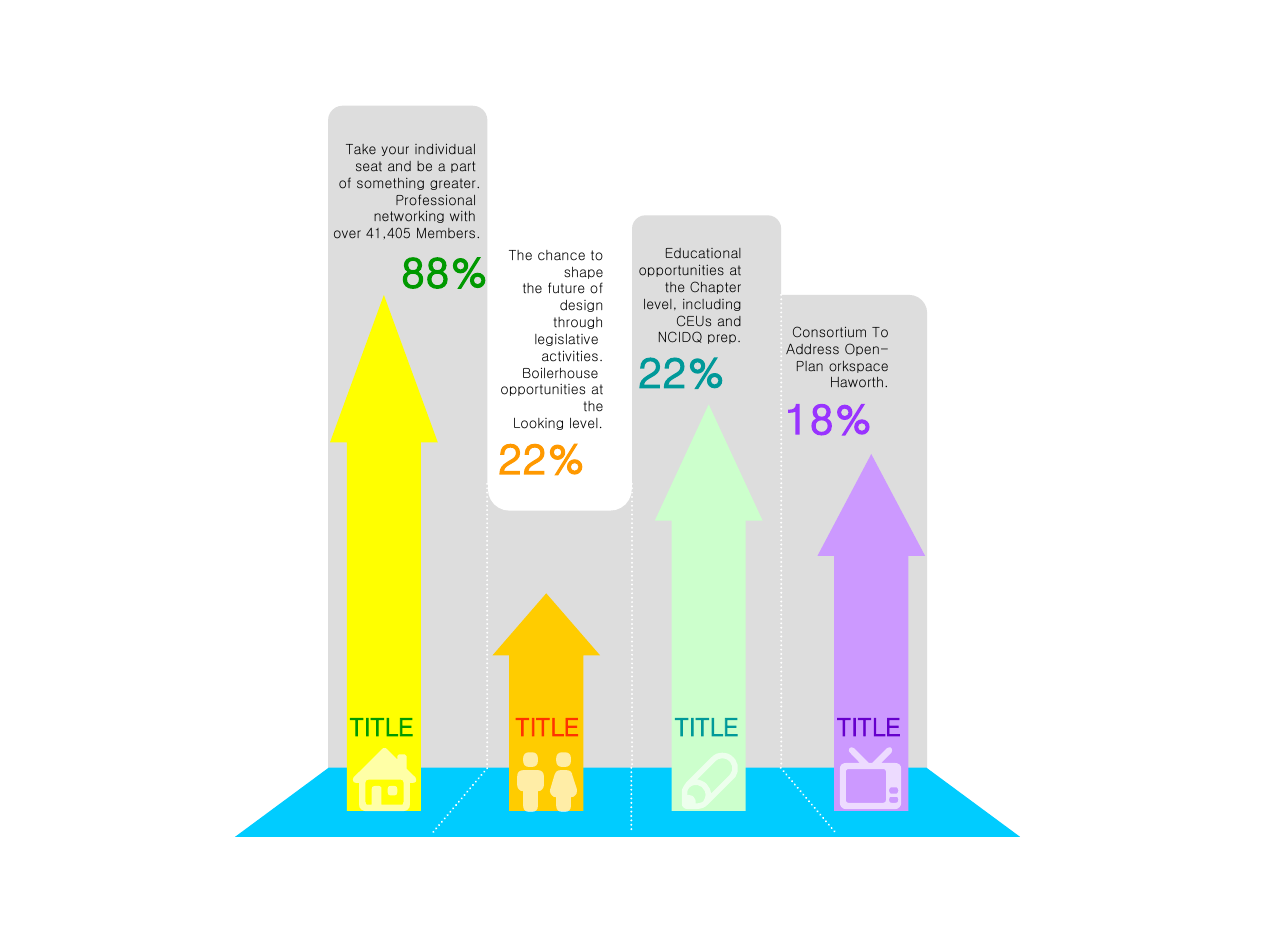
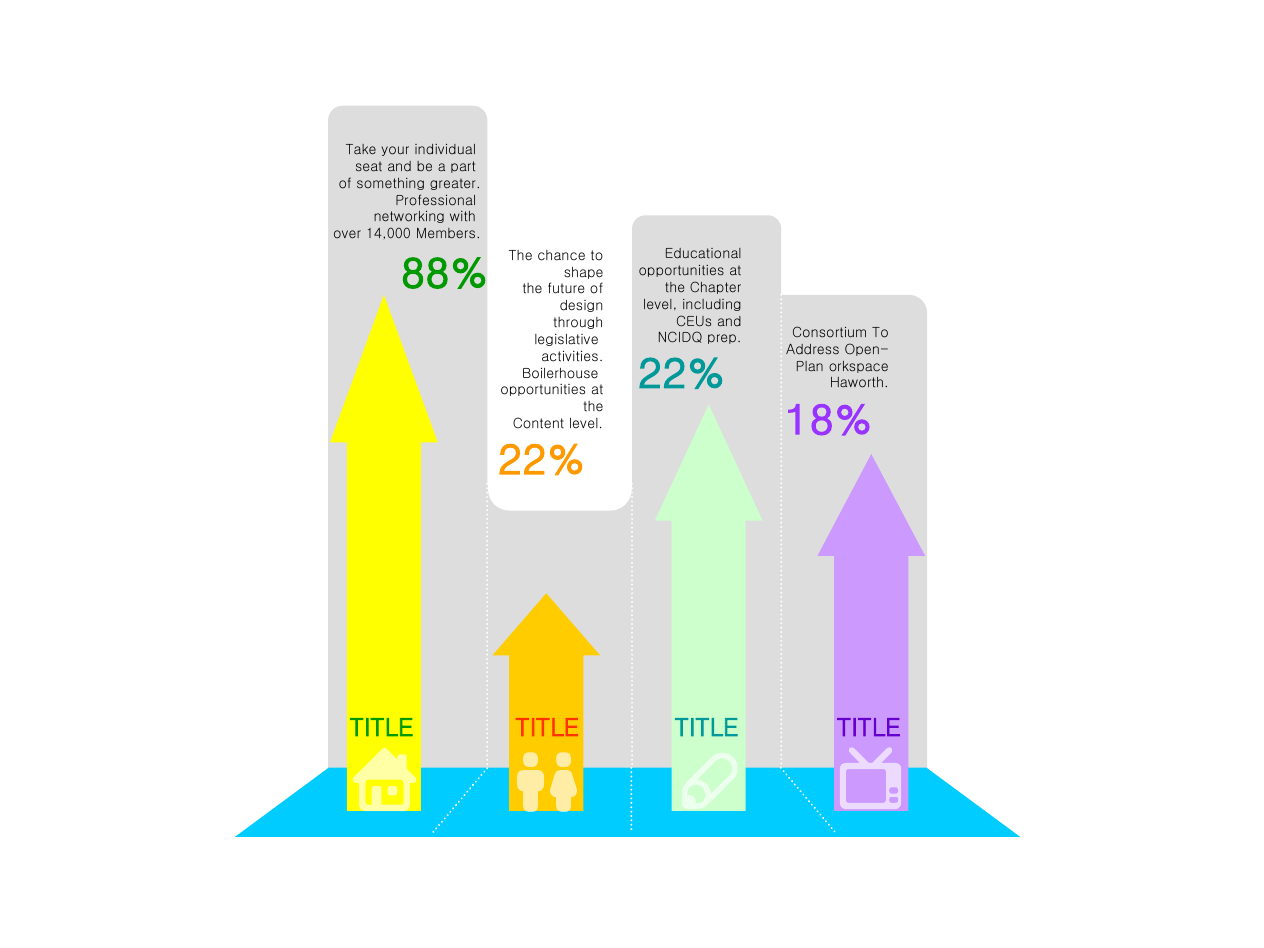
41,405: 41,405 -> 14,000 (388, 234)
Looking: Looking -> Content (539, 424)
